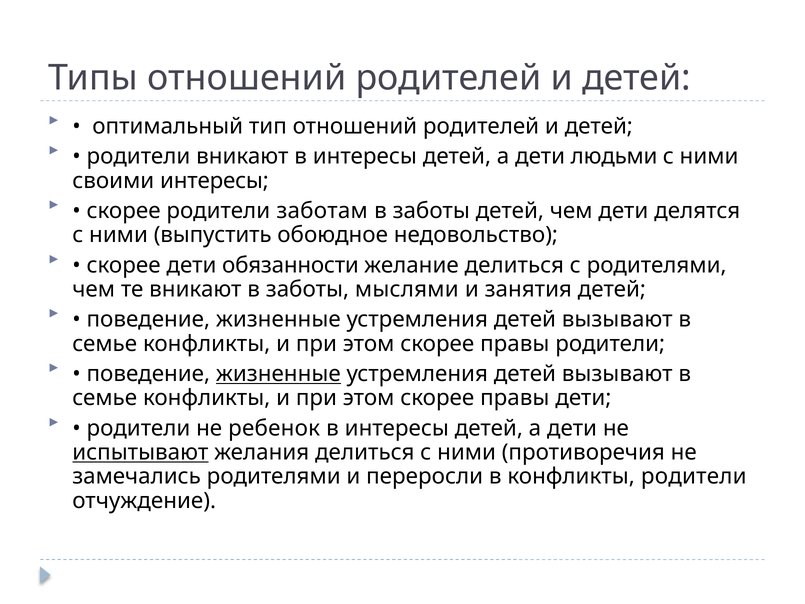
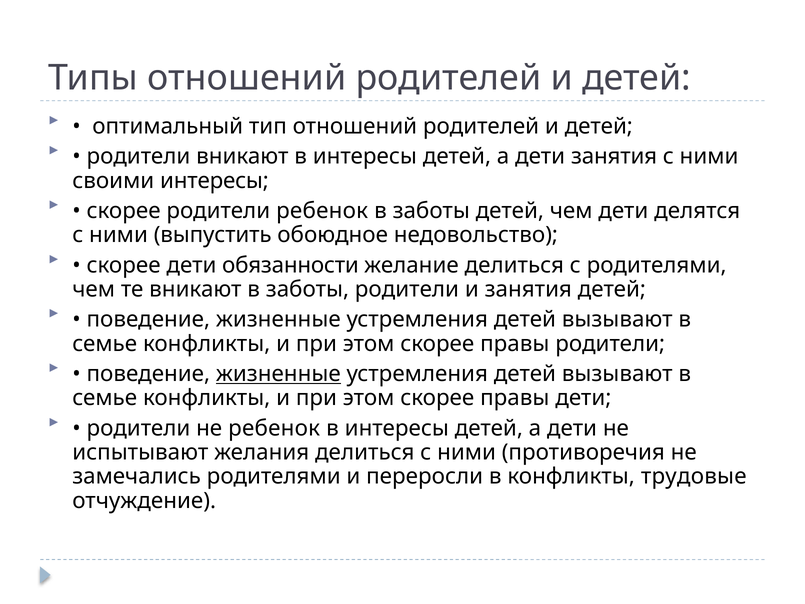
дети людьми: людьми -> занятия (614, 156)
родители заботам: заботам -> ребенок (322, 211)
заботы мыслями: мыслями -> родители (407, 289)
испытывают underline: present -> none (140, 452)
конфликты родители: родители -> трудовые (694, 476)
